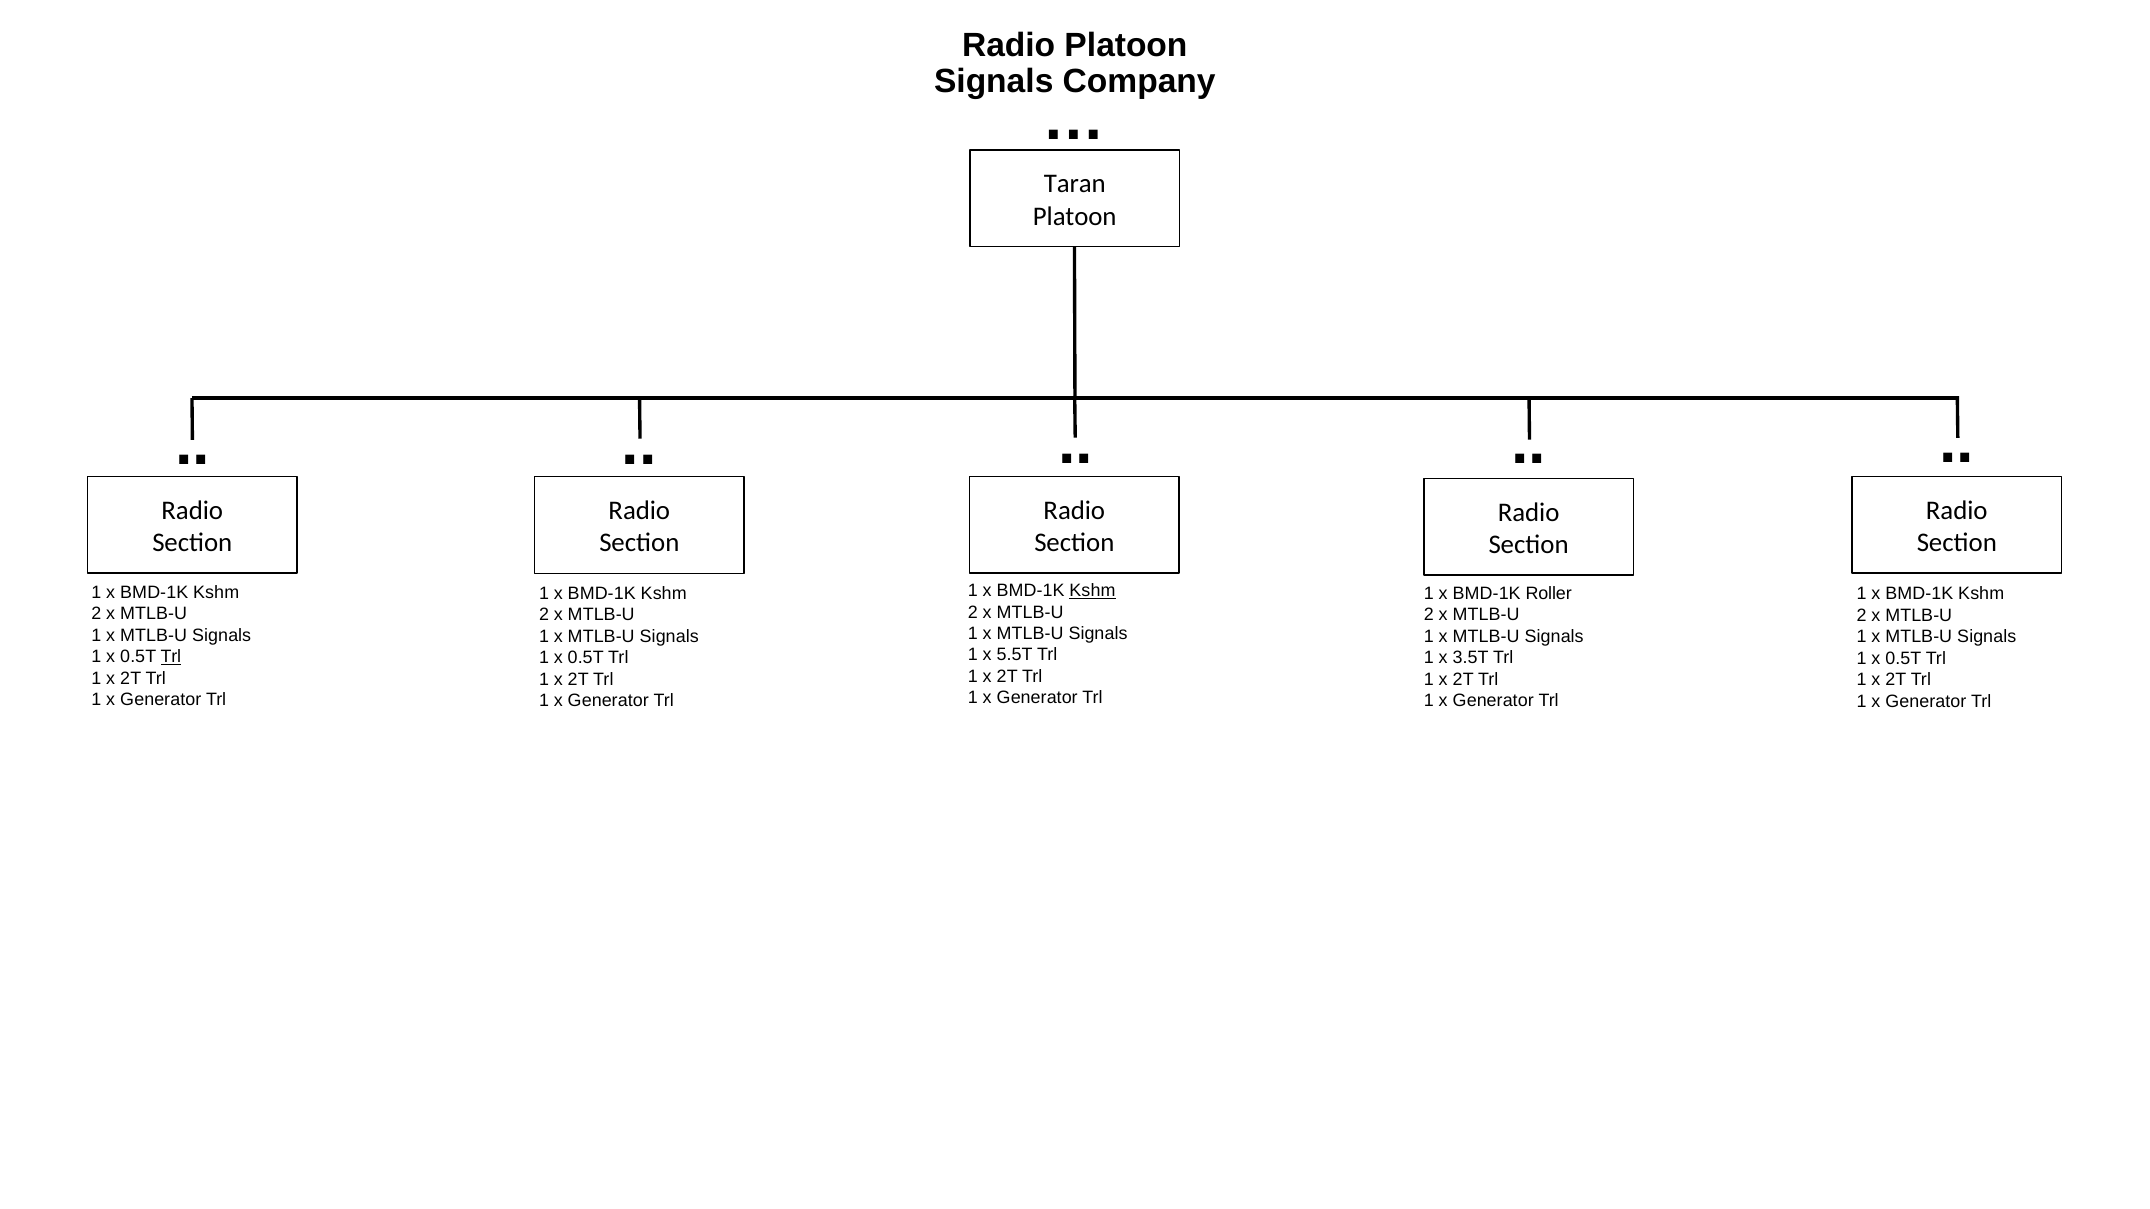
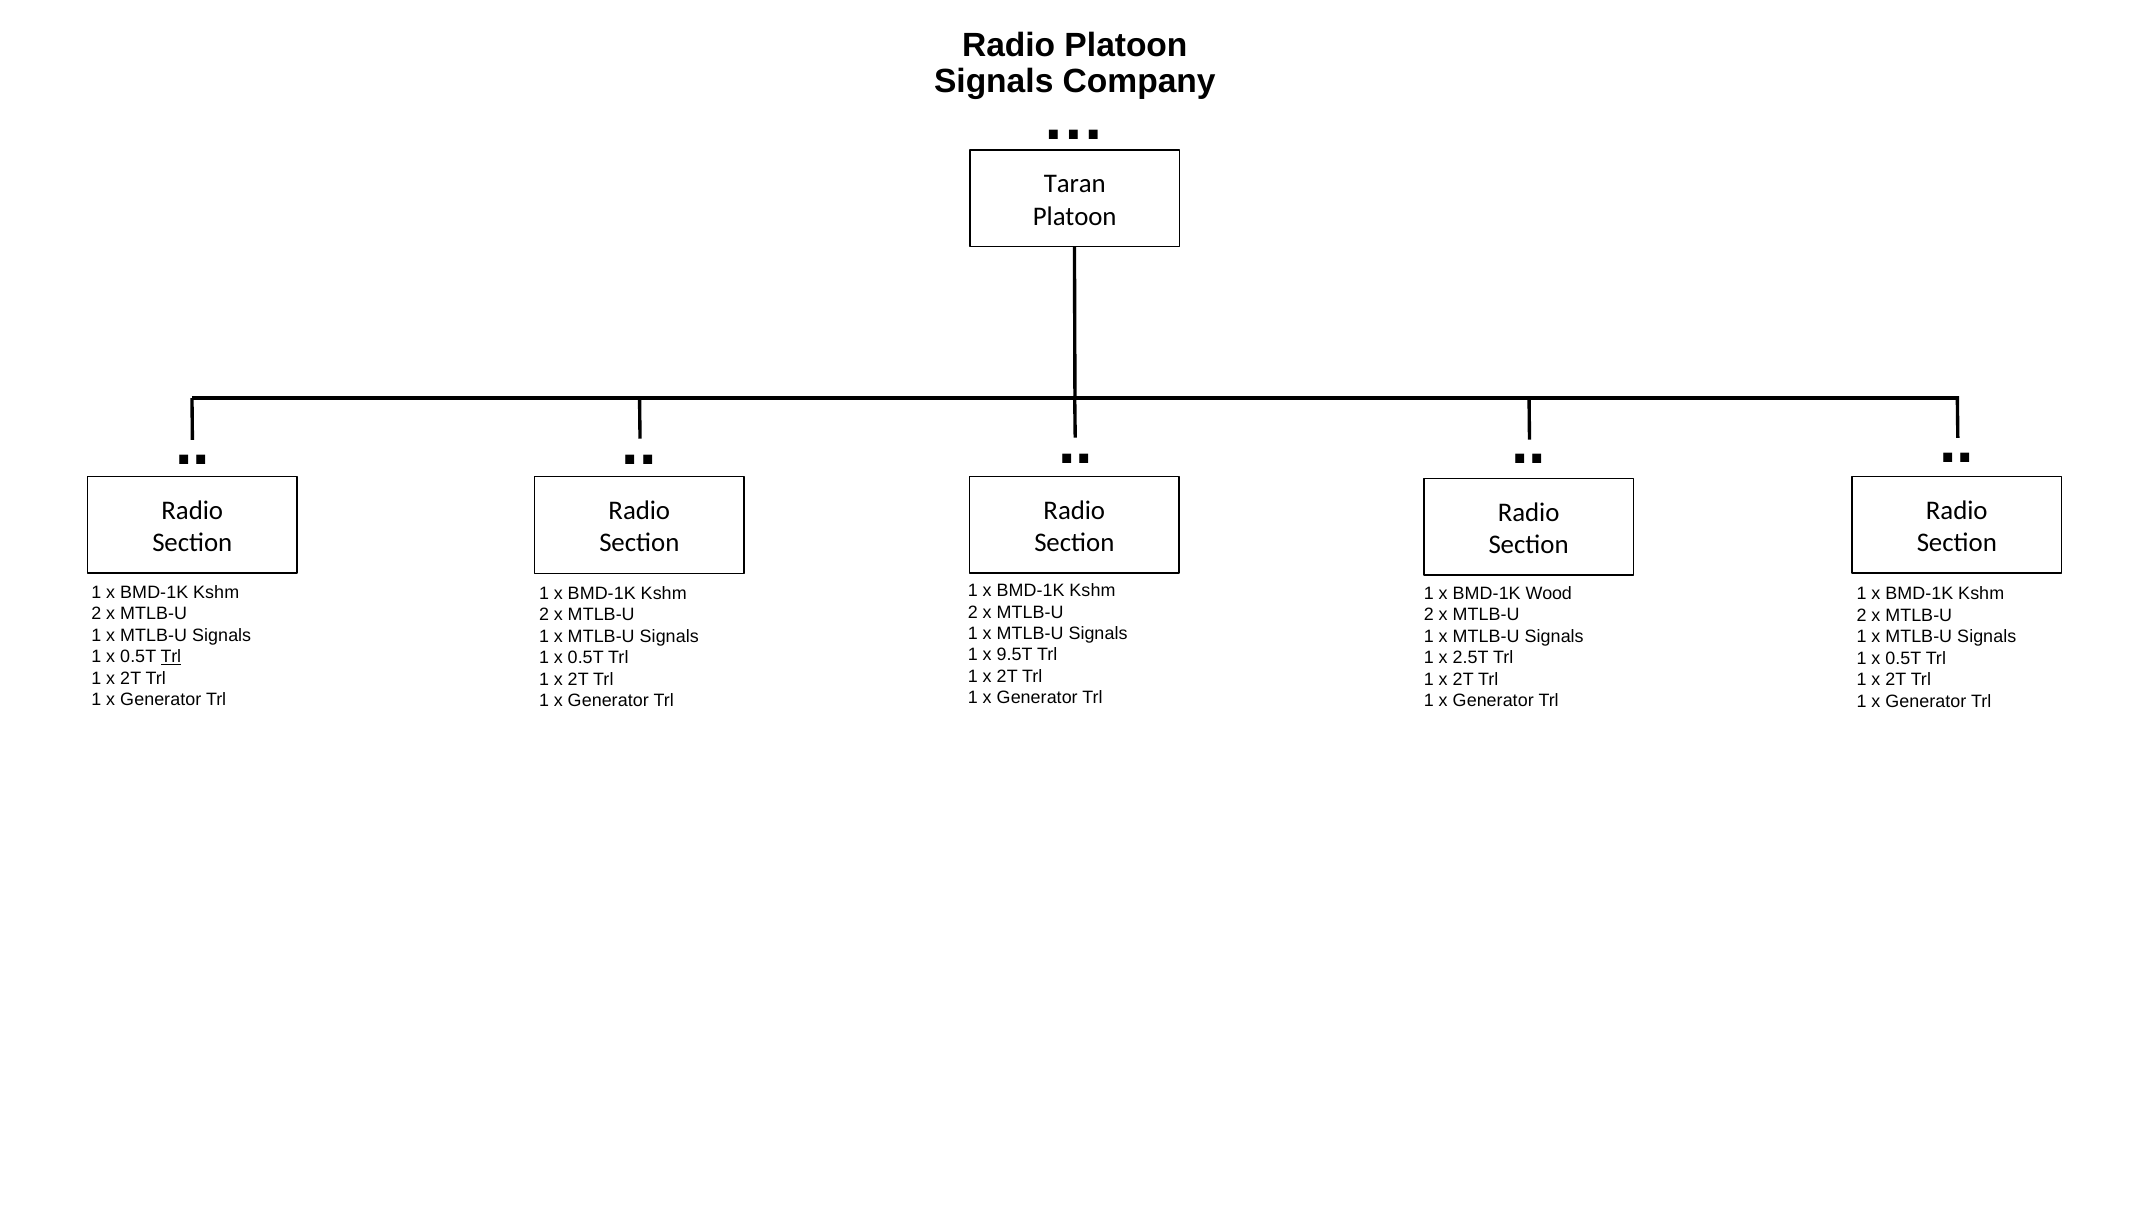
Kshm underline: present -> none (1092, 591)
Roller: Roller -> Wood (1549, 594)
5.5T: 5.5T -> 9.5T (1015, 655)
3.5T: 3.5T -> 2.5T (1471, 658)
